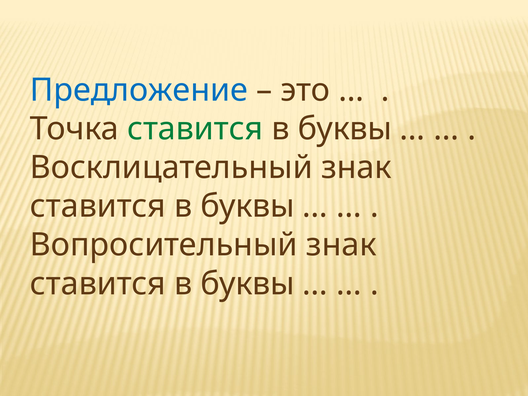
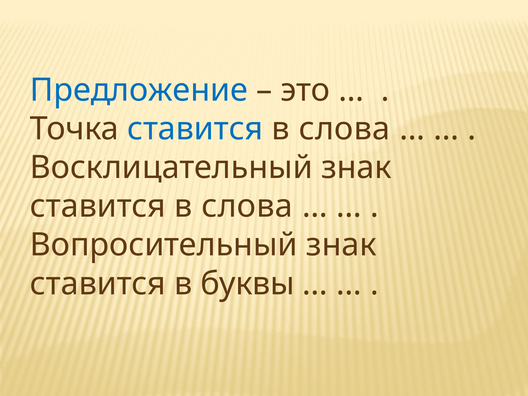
ставится colour: green -> blue (195, 129)
буквы: буквы -> слова (344, 129)
буквы: буквы -> слова (247, 206)
